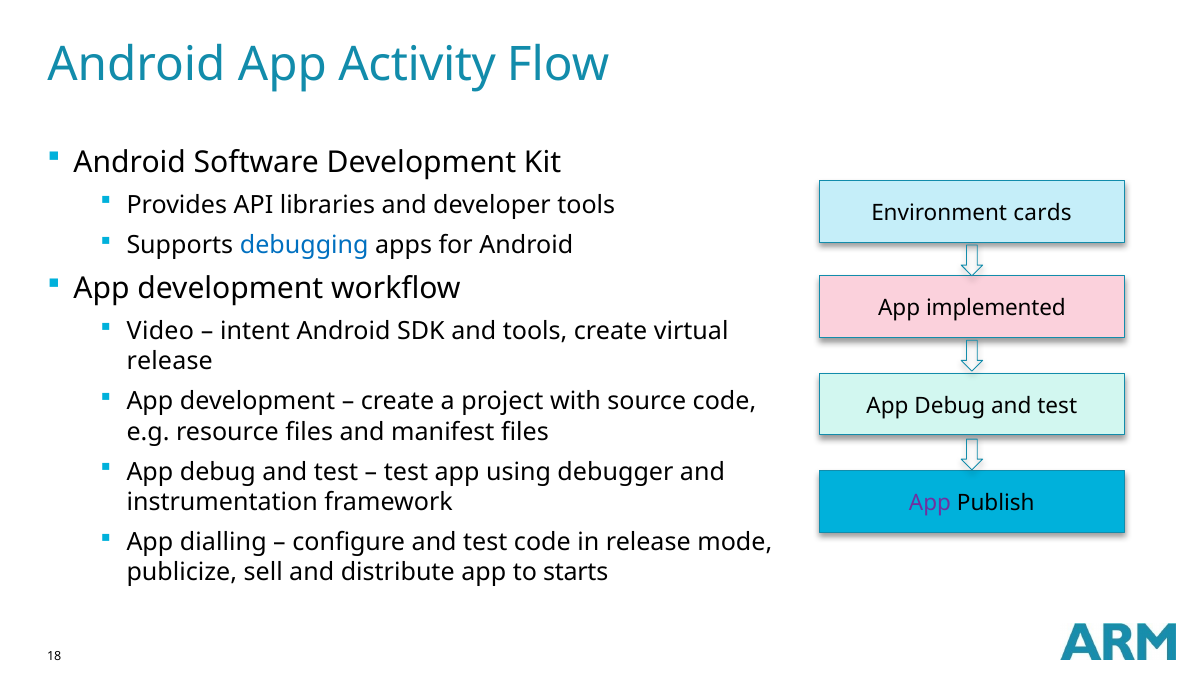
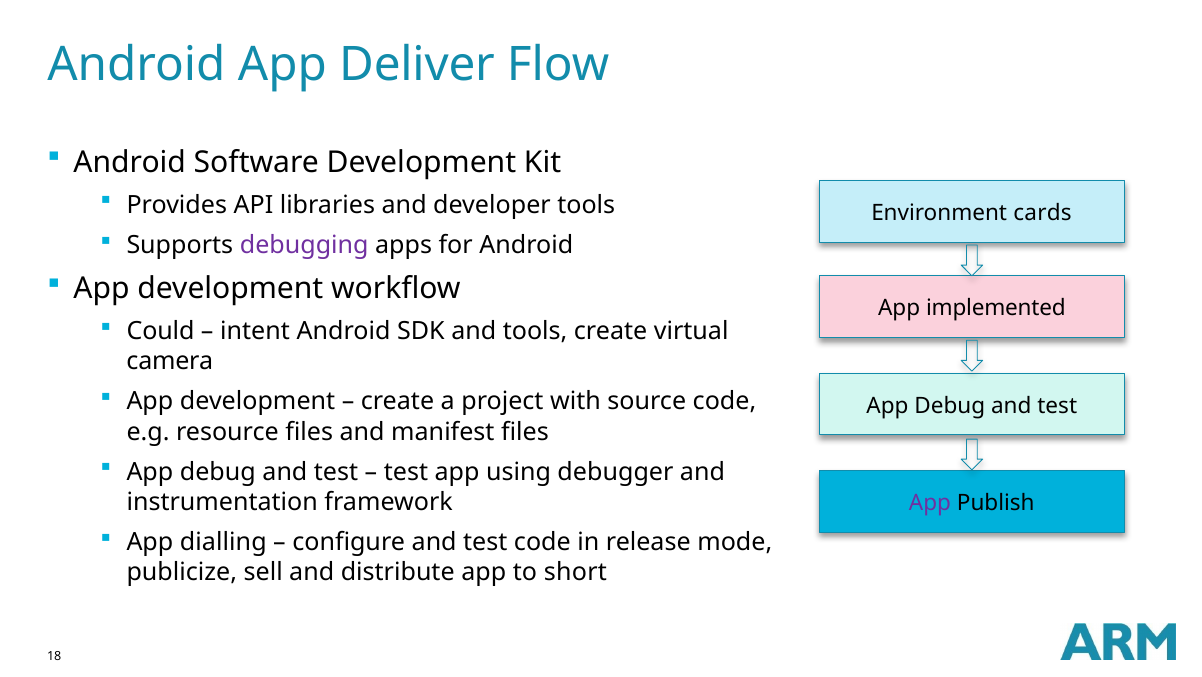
Activity: Activity -> Deliver (417, 65)
debugging colour: blue -> purple (304, 245)
Video: Video -> Could (161, 331)
release: release -> camera (170, 361)
starts: starts -> short (575, 572)
